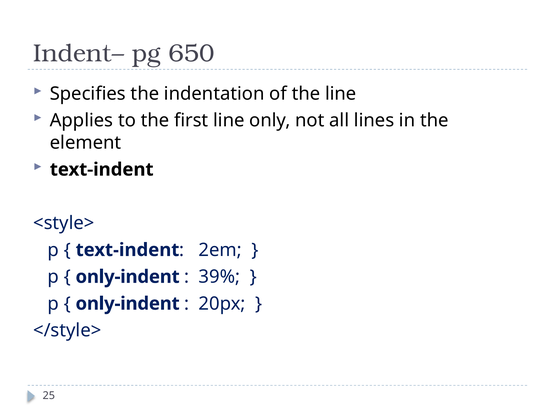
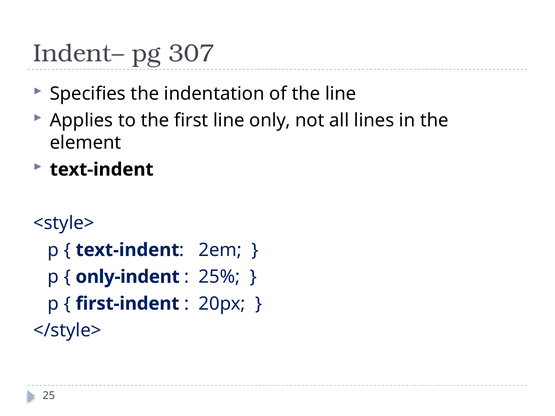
650: 650 -> 307 (191, 54)
39%: 39% -> 25% (219, 277)
only-indent: only-indent -> first-indent (128, 304)
